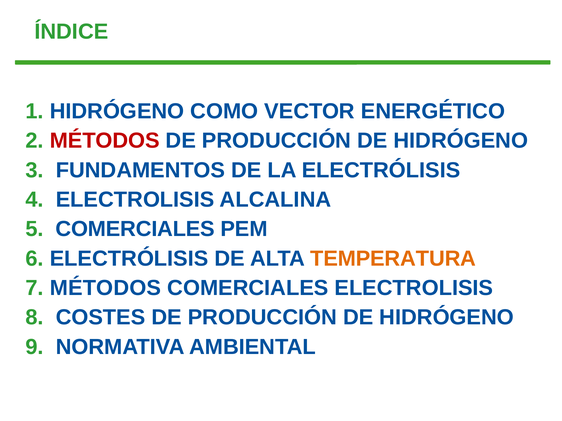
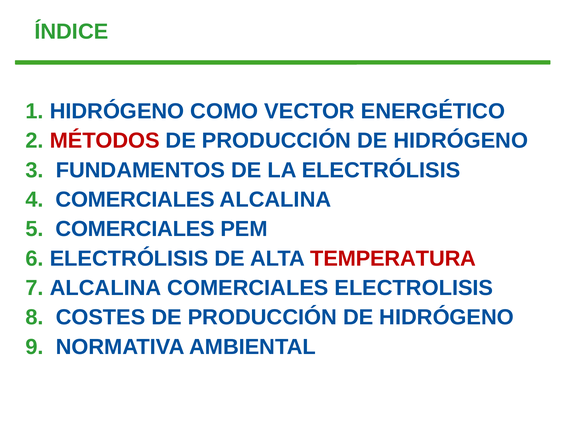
4 ELECTROLISIS: ELECTROLISIS -> COMERCIALES (135, 200)
TEMPERATURA colour: orange -> red (393, 259)
7 MÉTODOS: MÉTODOS -> ALCALINA (106, 288)
